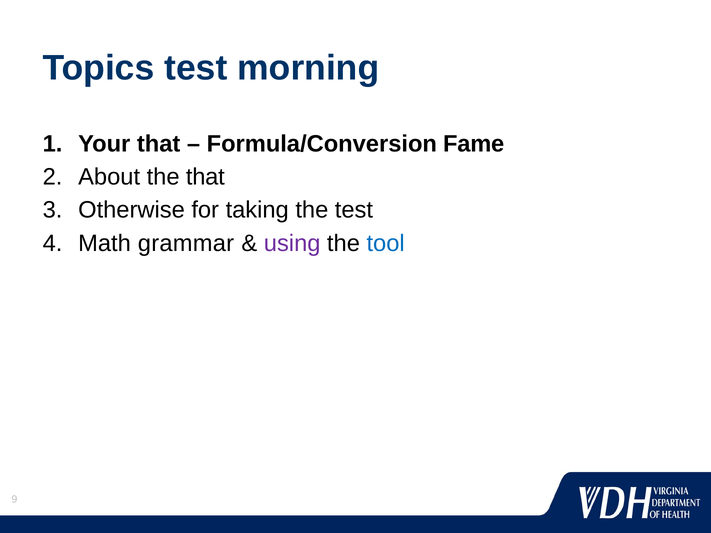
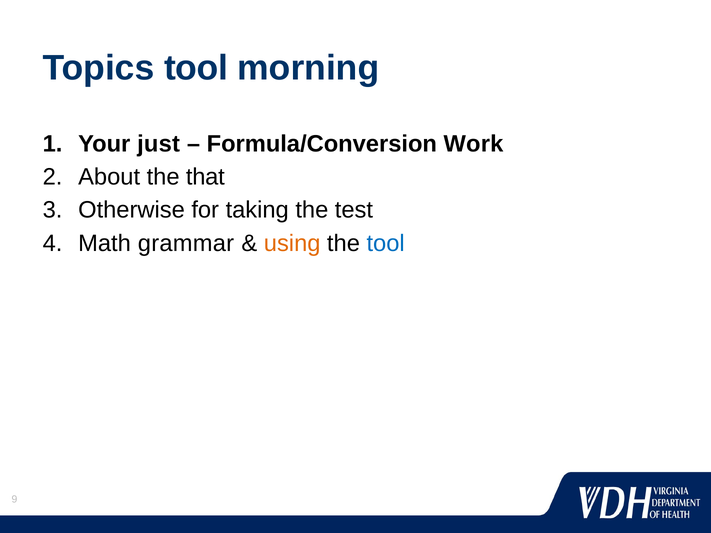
Topics test: test -> tool (196, 68)
Your that: that -> just (159, 144)
Fame: Fame -> Work (473, 144)
using colour: purple -> orange (292, 243)
